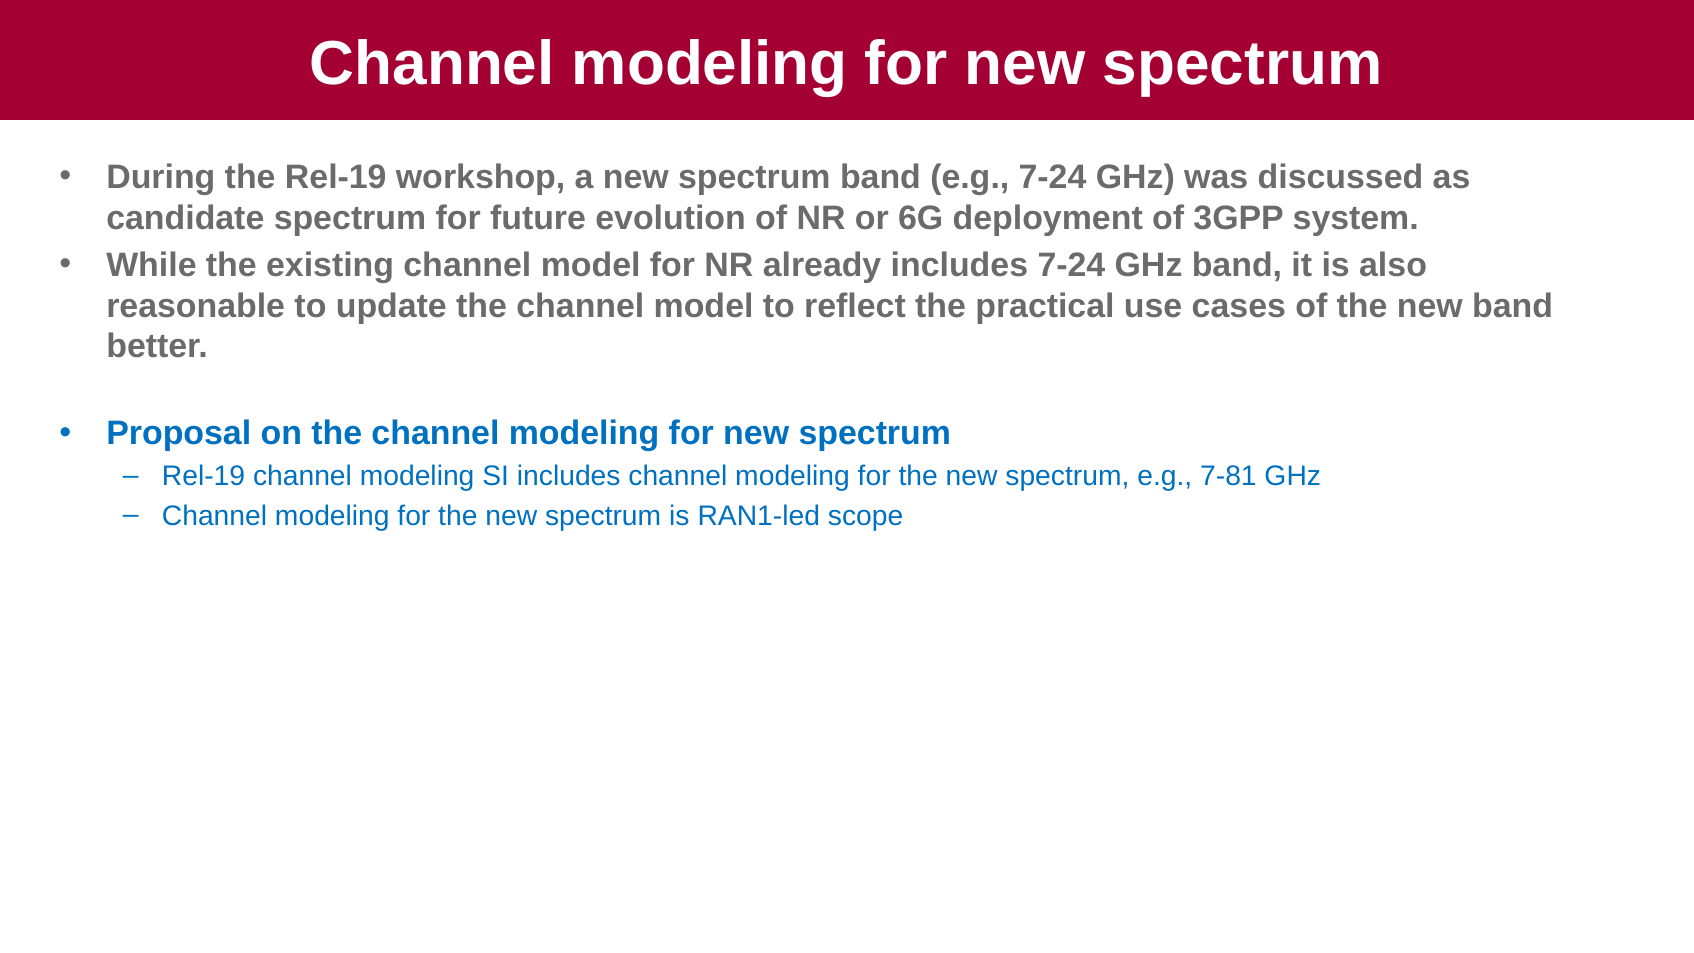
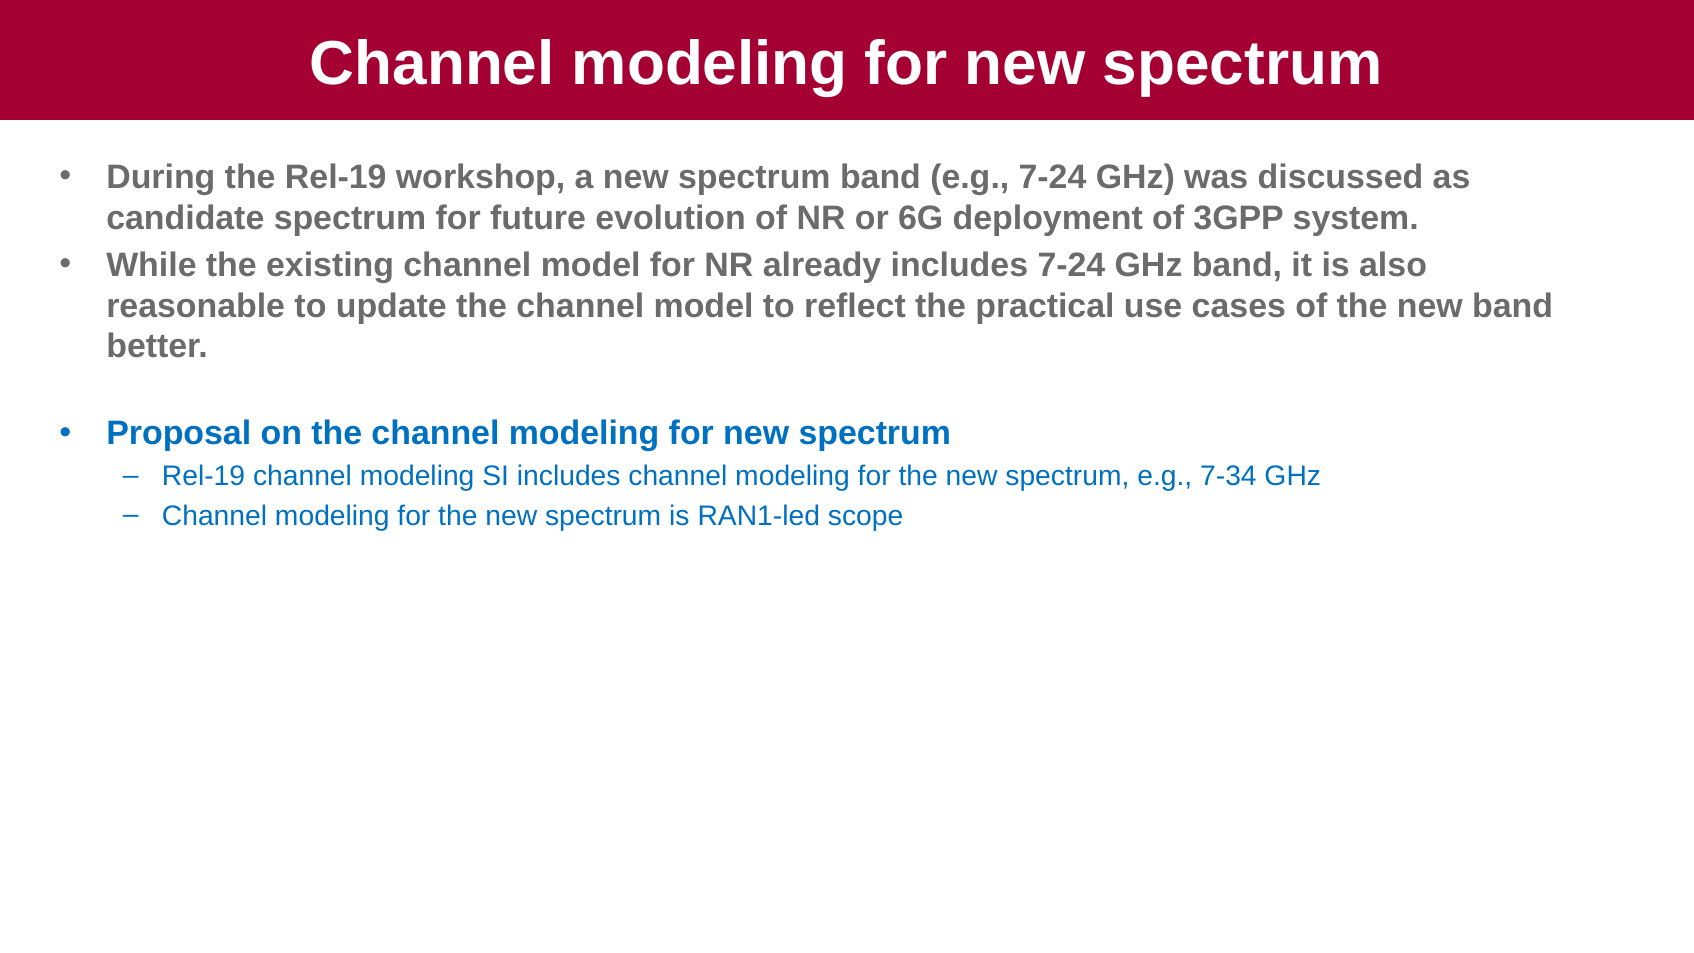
7-81: 7-81 -> 7-34 (1228, 476)
